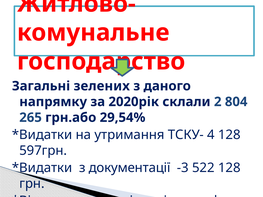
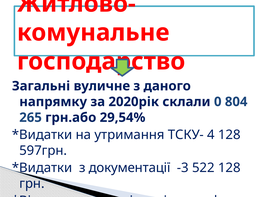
зелених: зелених -> вуличне (102, 86)
2: 2 -> 0 (218, 102)
